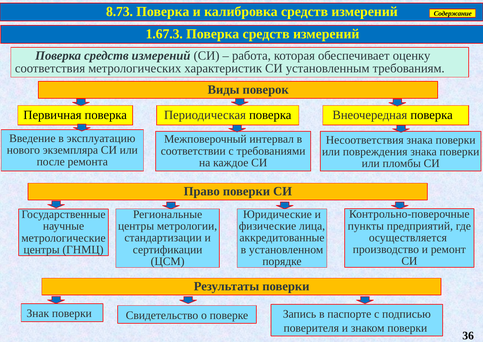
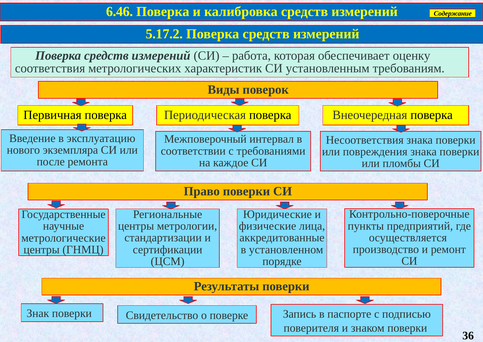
8.73: 8.73 -> 6.46 (120, 12)
1.67.3: 1.67.3 -> 5.17.2 (164, 34)
